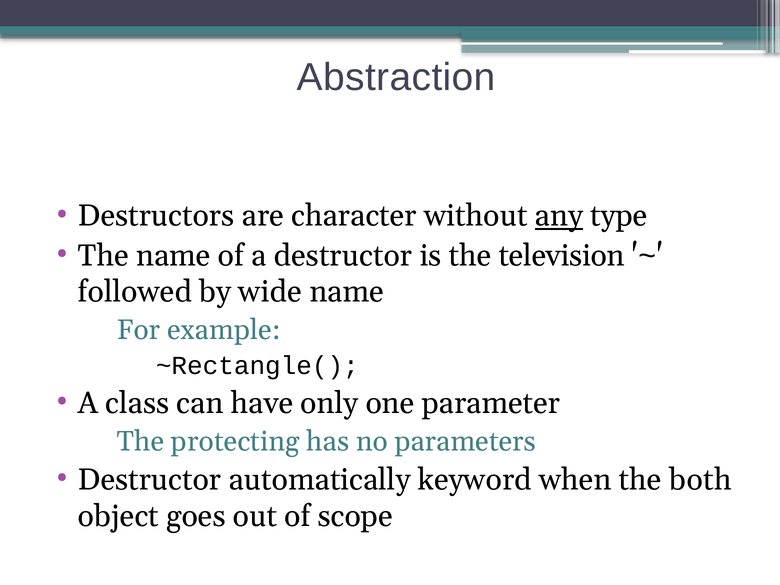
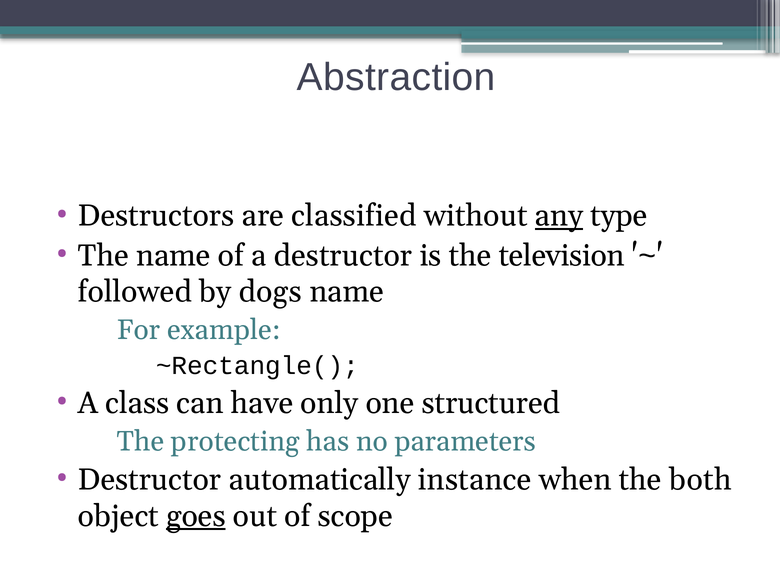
character: character -> classified (354, 216)
wide: wide -> dogs (270, 292)
parameter: parameter -> structured (491, 403)
keyword: keyword -> instance (475, 480)
goes underline: none -> present (196, 516)
